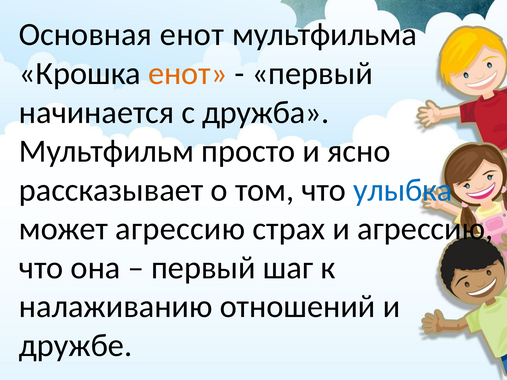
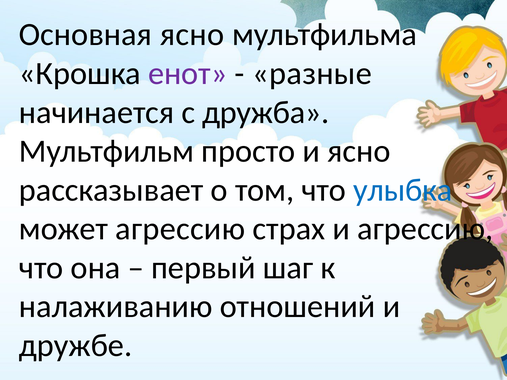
Основная енот: енот -> ясно (192, 35)
енот colour: orange -> purple (188, 74)
первый: первый -> разные (312, 74)
